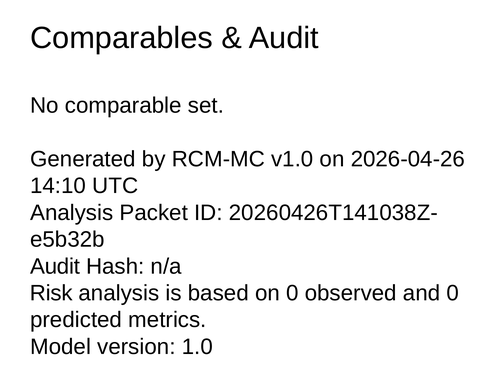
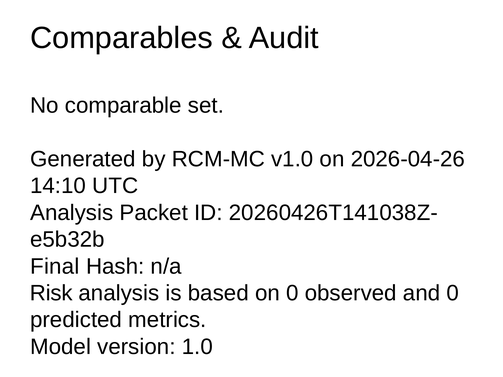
Audit: Audit -> Final (55, 266)
